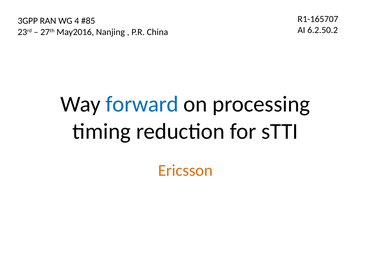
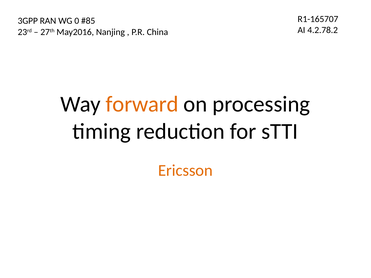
4: 4 -> 0 (77, 21)
6.2.50.2: 6.2.50.2 -> 4.2.78.2 (323, 30)
forward colour: blue -> orange (142, 104)
